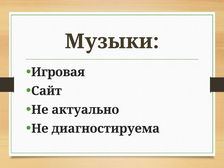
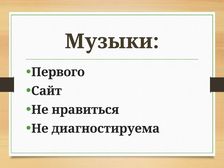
Игровая: Игровая -> Первого (58, 72)
актуально: актуально -> нравиться (85, 110)
